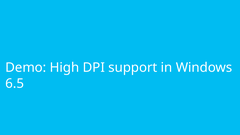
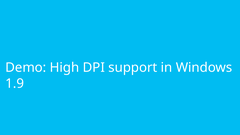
6.5: 6.5 -> 1.9 (15, 83)
